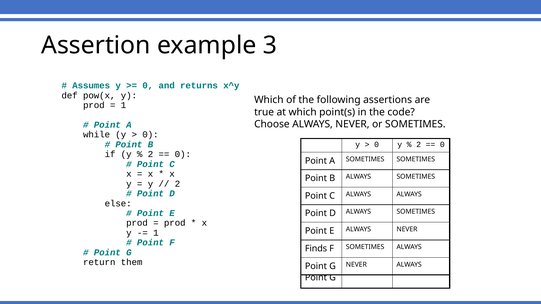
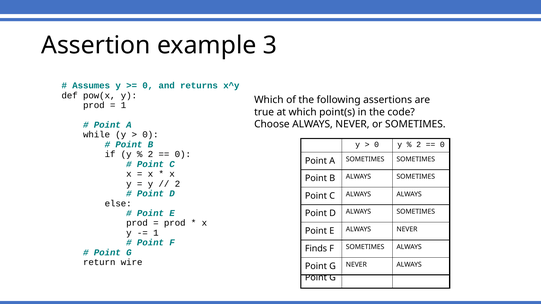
them: them -> wire (132, 263)
